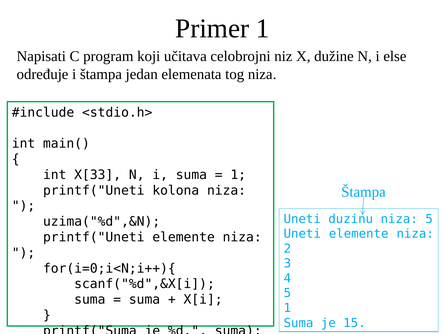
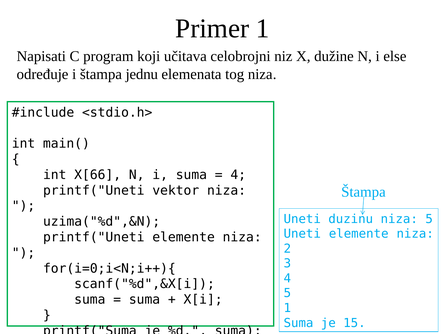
jedan: jedan -> jednu (142, 74)
X[33: X[33 -> X[66 (98, 175)
1: 1 -> 4 (238, 175)
kolona: kolona -> vektor (176, 190)
